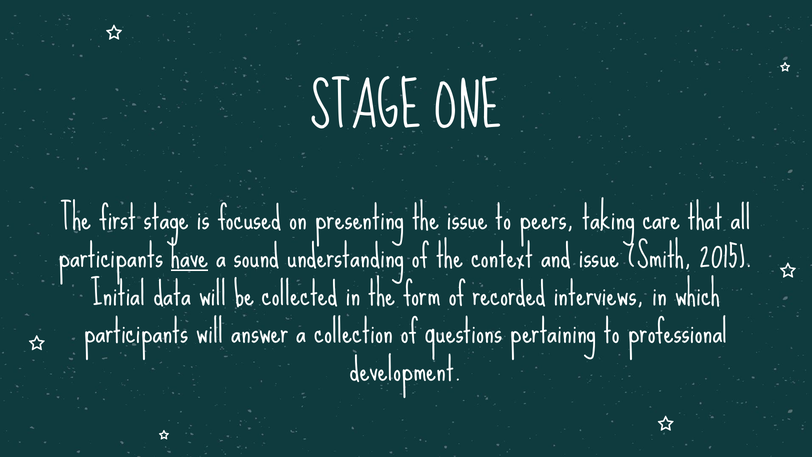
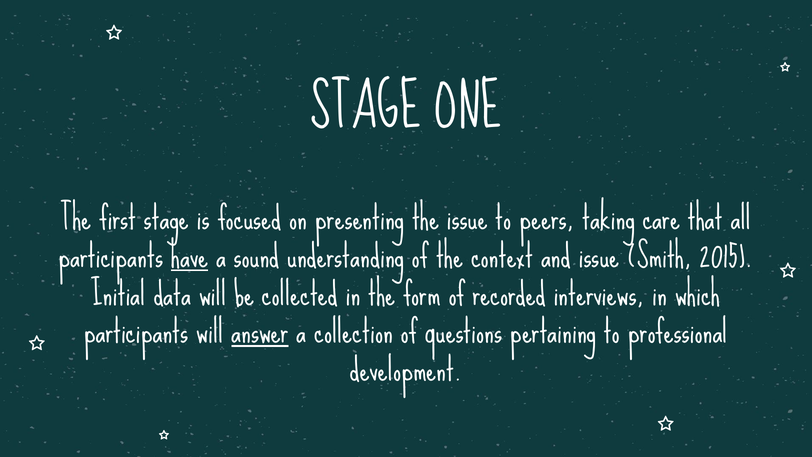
answer underline: none -> present (260, 332)
